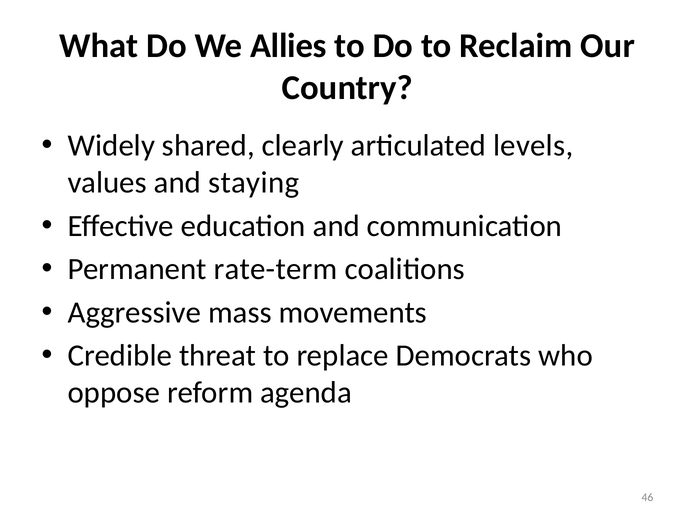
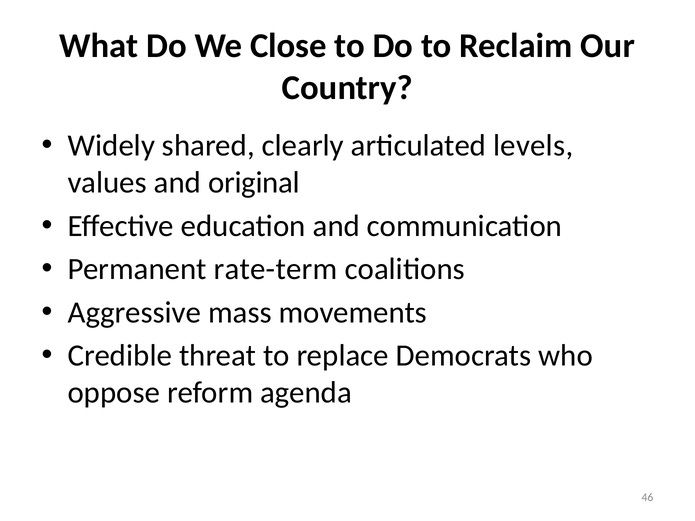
Allies: Allies -> Close (288, 46)
staying: staying -> original (254, 183)
